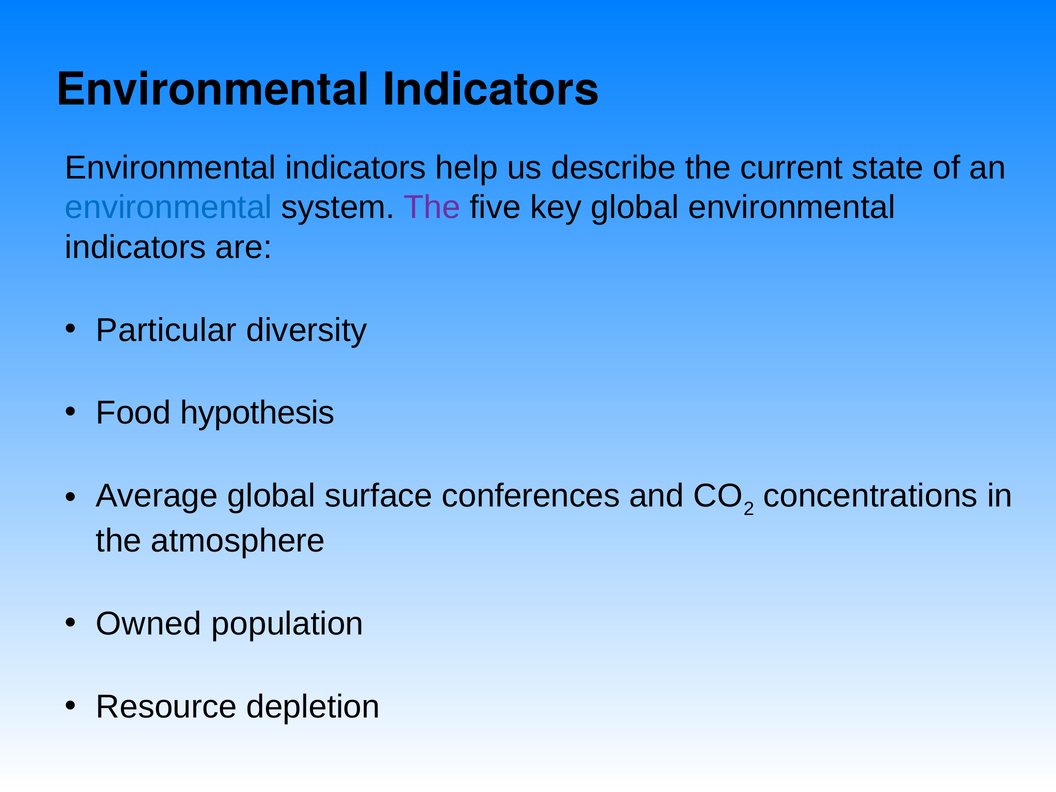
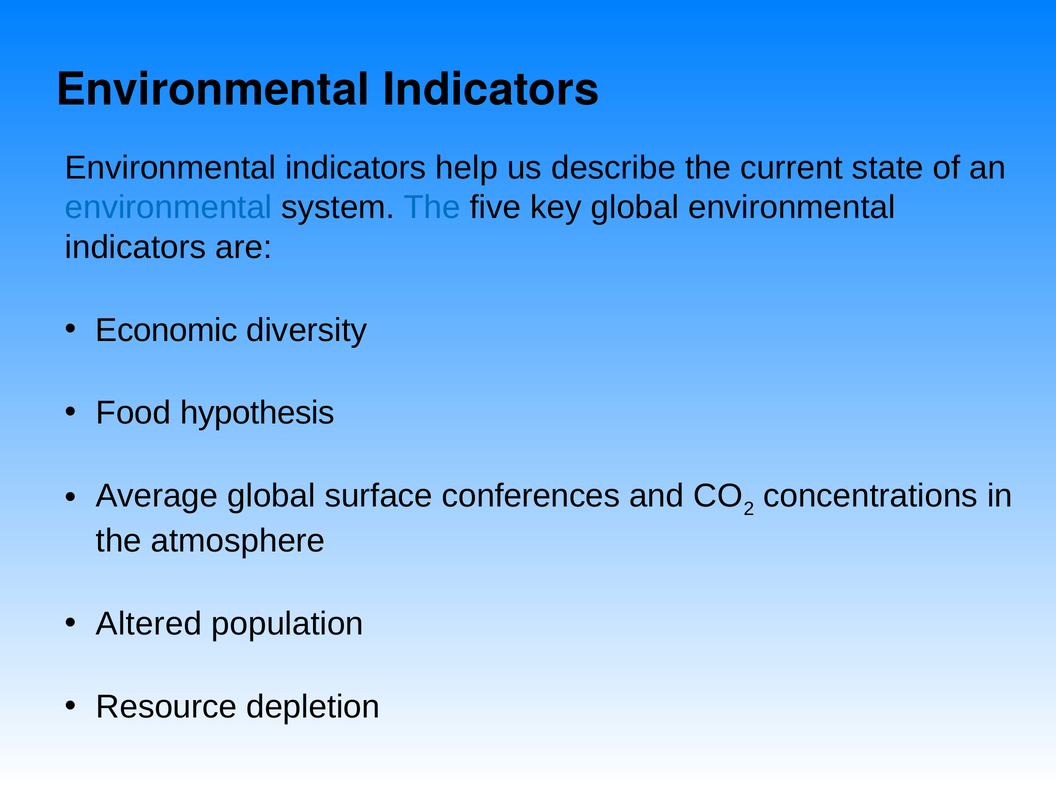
The colour: purple -> blue (432, 208)
Particular: Particular -> Economic (167, 330)
Owned: Owned -> Altered (149, 624)
